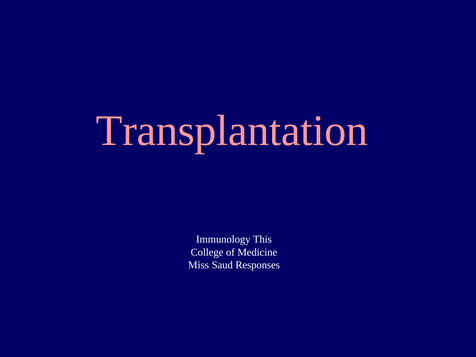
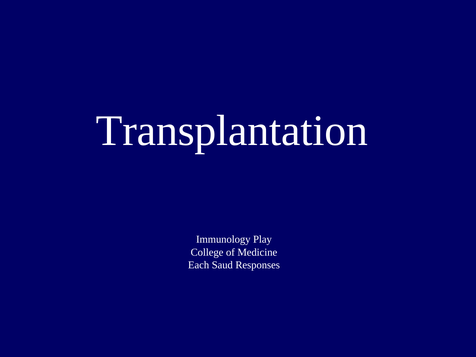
Transplantation colour: pink -> white (232, 131)
This: This -> Play (262, 239)
Miss: Miss -> Each (199, 265)
